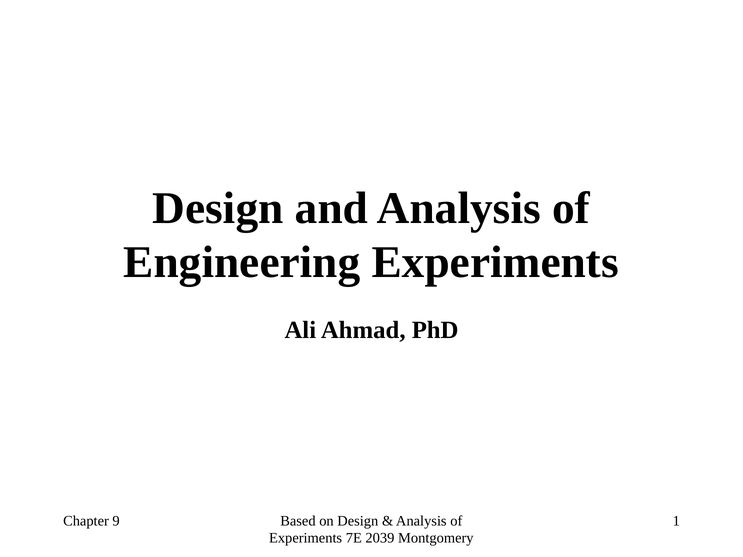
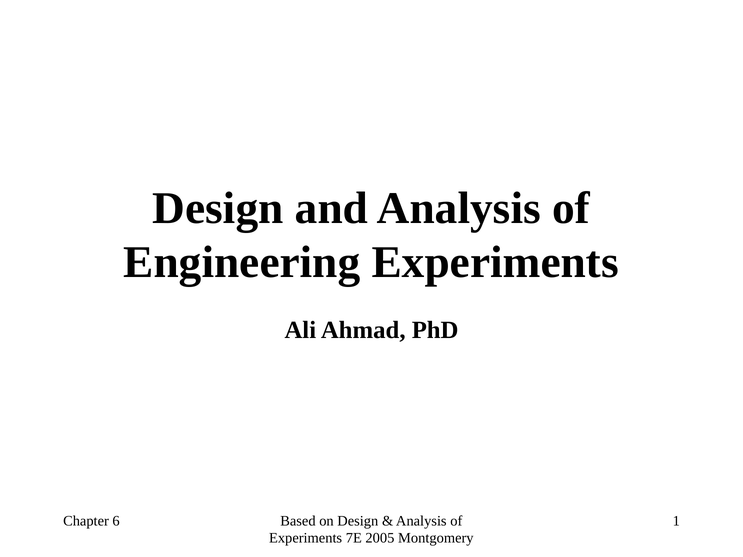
9: 9 -> 6 (116, 521)
2039: 2039 -> 2005 (380, 538)
